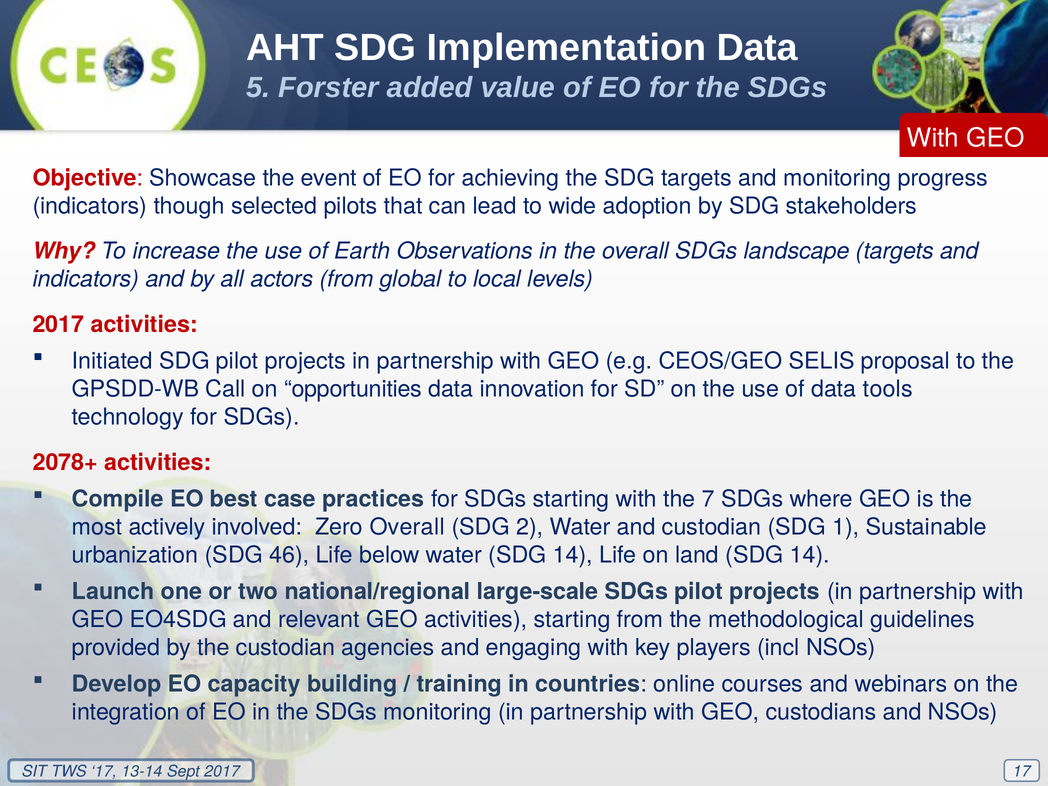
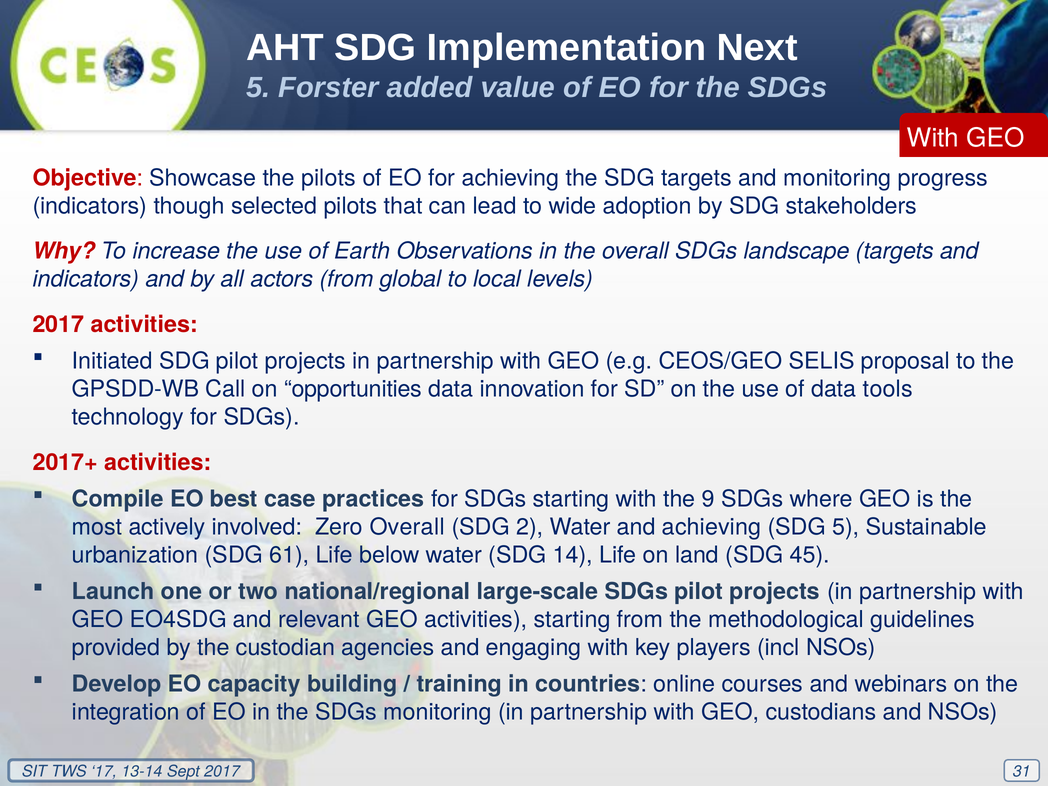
Implementation Data: Data -> Next (757, 48)
the event: event -> pilots (329, 178)
2078+: 2078+ -> 2017+ (65, 463)
7: 7 -> 9 (708, 499)
and custodian: custodian -> achieving (712, 527)
SDG 1: 1 -> 5 (846, 527)
46: 46 -> 61 (289, 555)
land SDG 14: 14 -> 45 (810, 555)
2017 17: 17 -> 31 (1022, 772)
